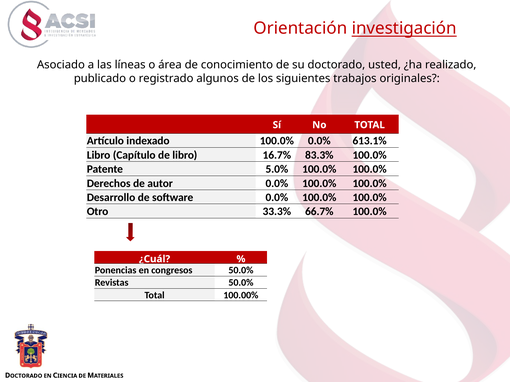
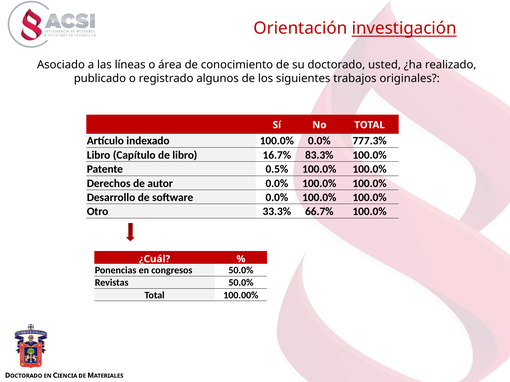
613.1%: 613.1% -> 777.3% (370, 141)
5.0%: 5.0% -> 0.5% (277, 169)
